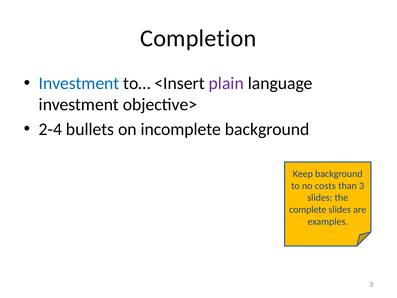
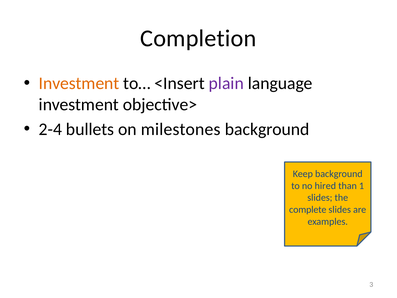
Investment colour: blue -> orange (79, 83)
incomplete: incomplete -> milestones (181, 129)
costs: costs -> hired (325, 186)
than 3: 3 -> 1 (362, 186)
